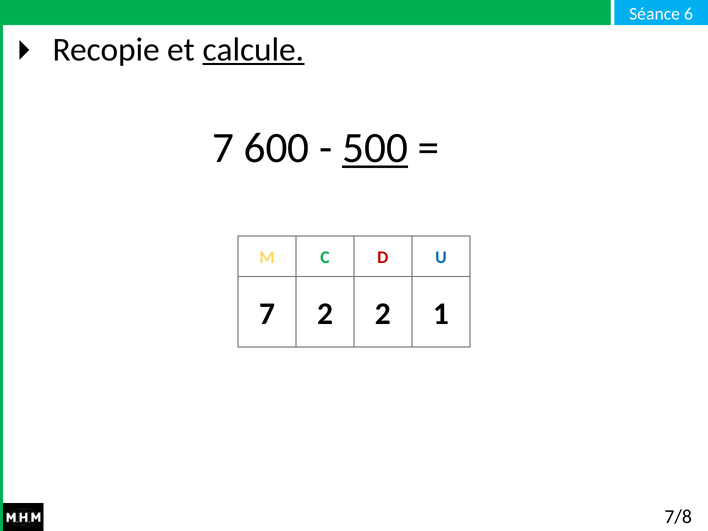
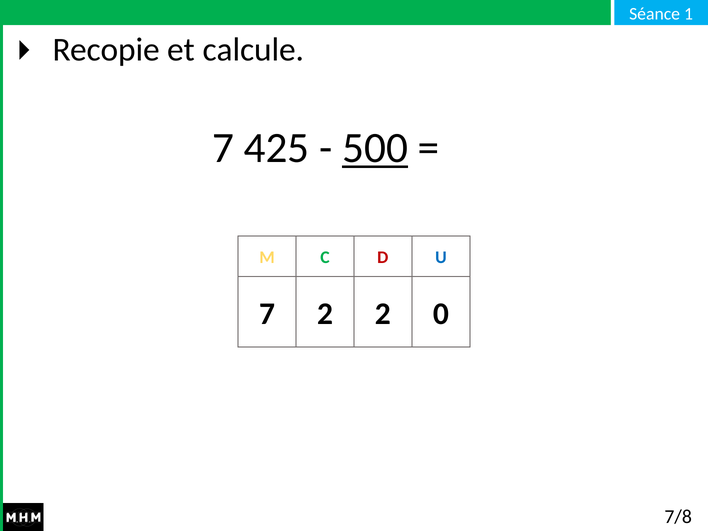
6: 6 -> 1 (689, 14)
calcule underline: present -> none (254, 50)
600: 600 -> 425 (277, 148)
1: 1 -> 0 (441, 314)
